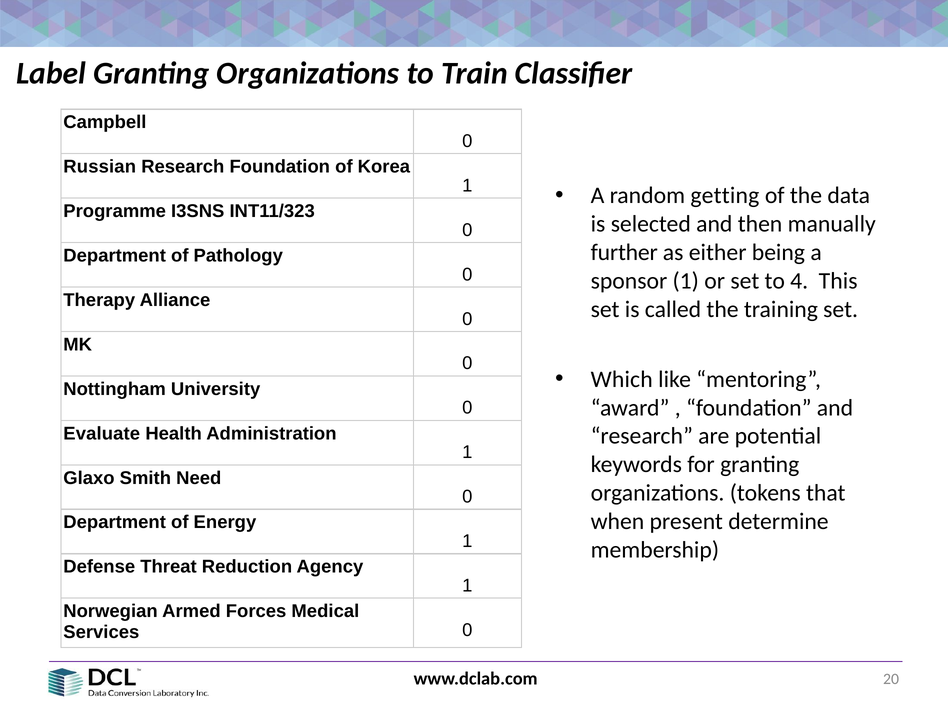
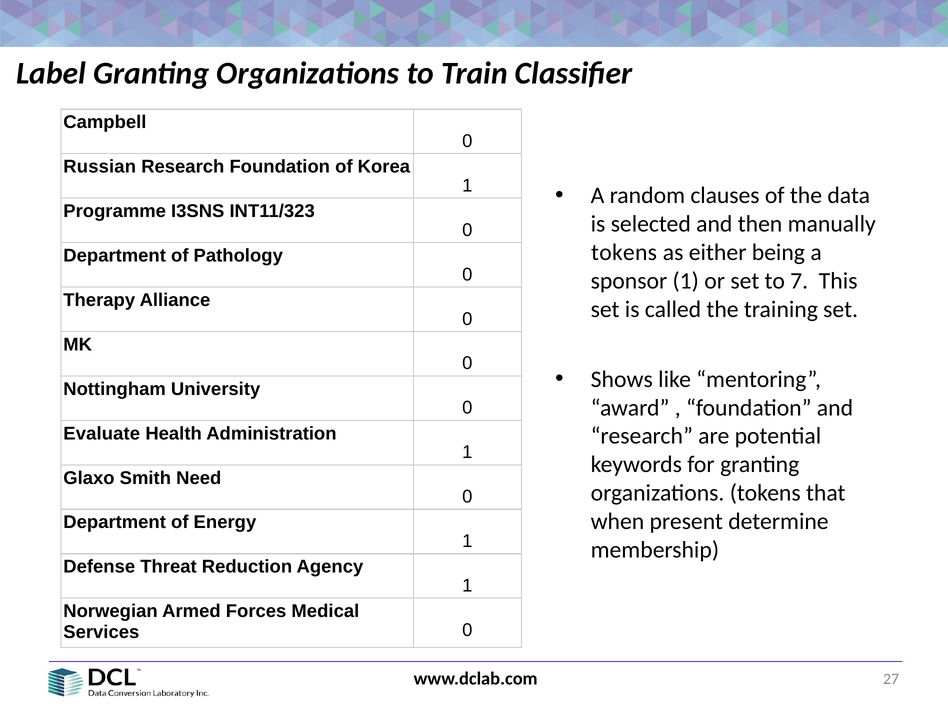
getting: getting -> clauses (725, 195)
further: further -> tokens (624, 252)
4: 4 -> 7 (799, 281)
Which: Which -> Shows (622, 379)
20: 20 -> 27 (891, 679)
